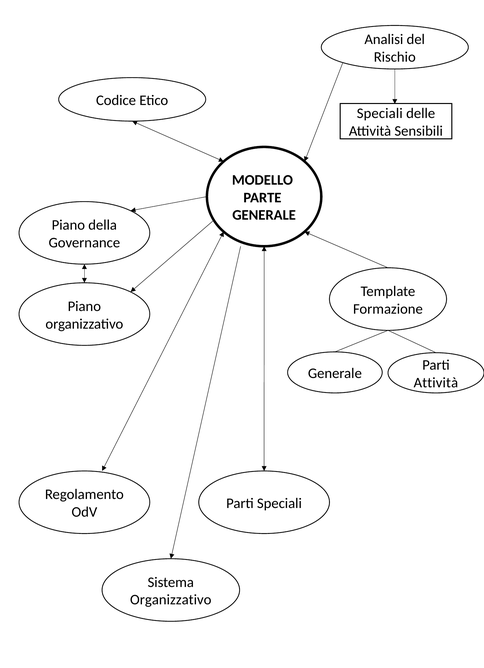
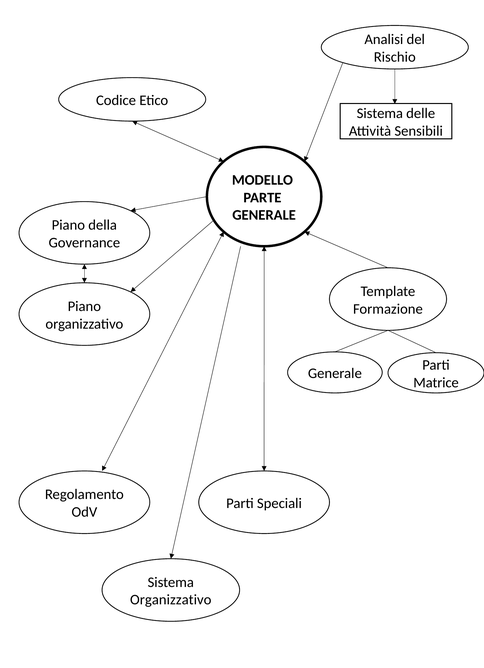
Speciali: Speciali -> Sistema (380, 113)
Attività: Attività -> Matrice (436, 383)
